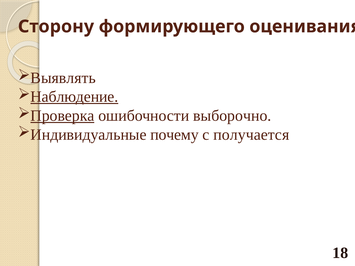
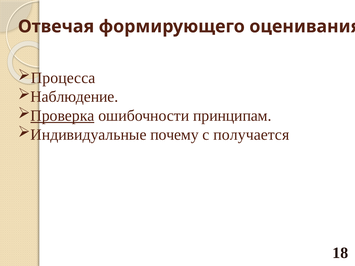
Сторону: Сторону -> Отвечая (56, 27)
Выявлять: Выявлять -> Процесса (63, 78)
Наблюдение underline: present -> none (74, 97)
выборочно: выборочно -> принципам (232, 116)
